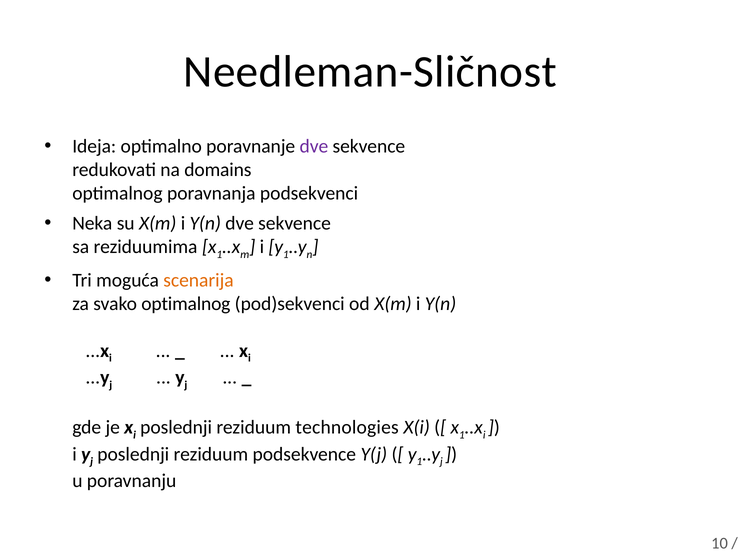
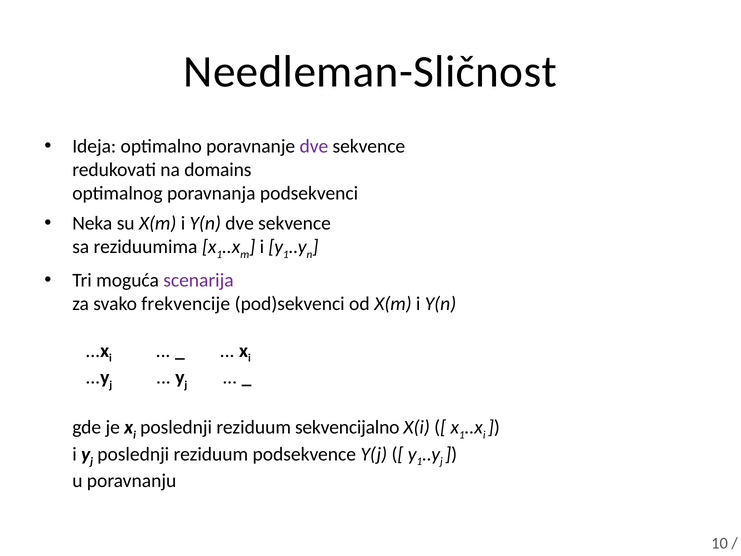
scenarija colour: orange -> purple (199, 280)
svako optimalnog: optimalnog -> frekvencije (186, 304)
technologies: technologies -> sekvencijalno (347, 427)
